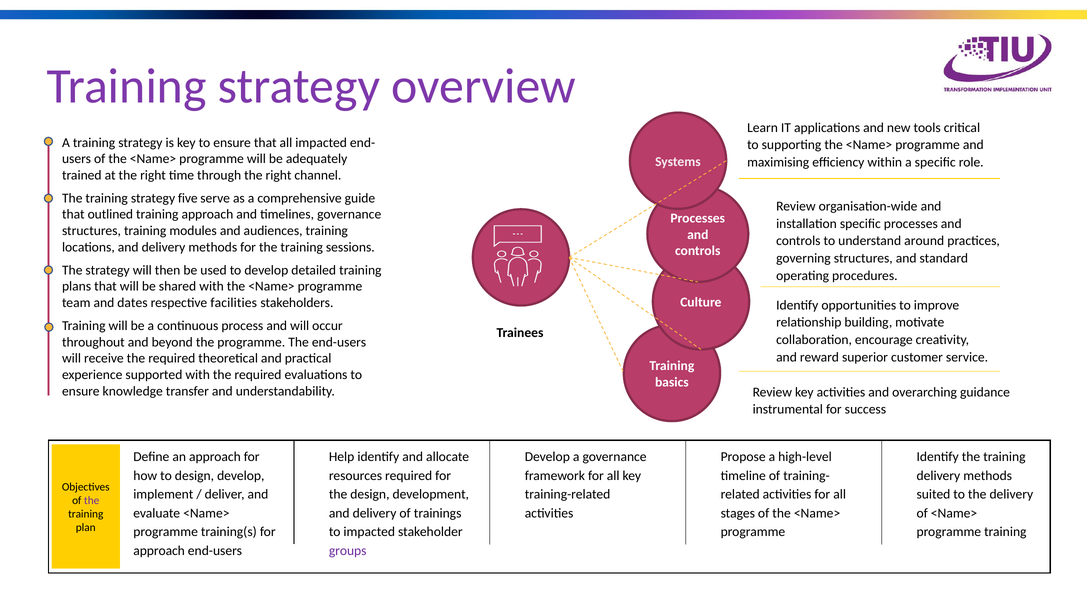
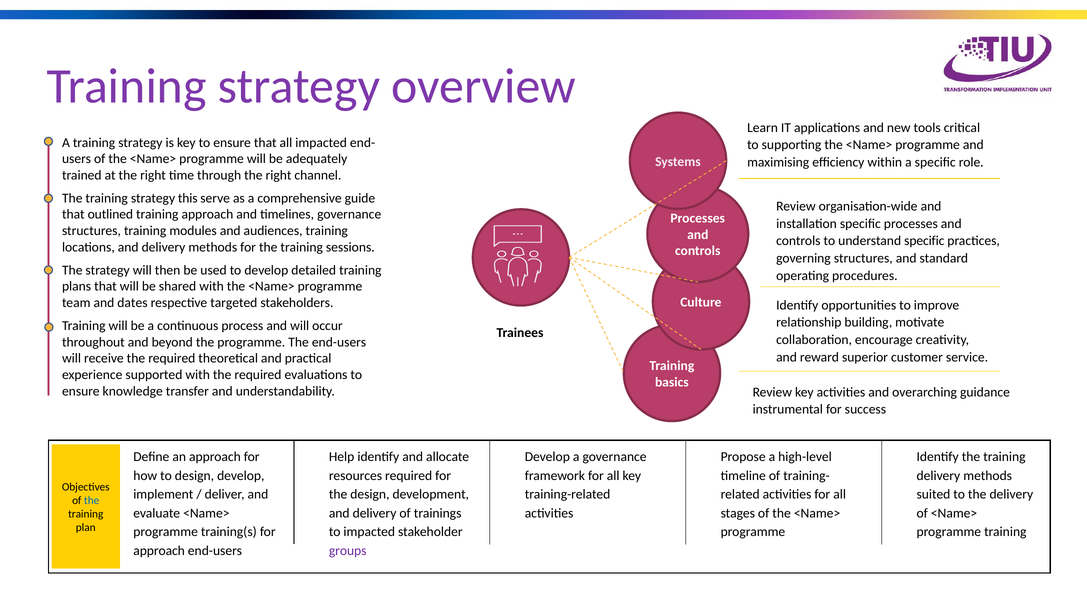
five: five -> this (188, 198)
understand around: around -> specific (924, 241)
facilities: facilities -> targeted (234, 303)
the colour: purple -> blue (92, 501)
